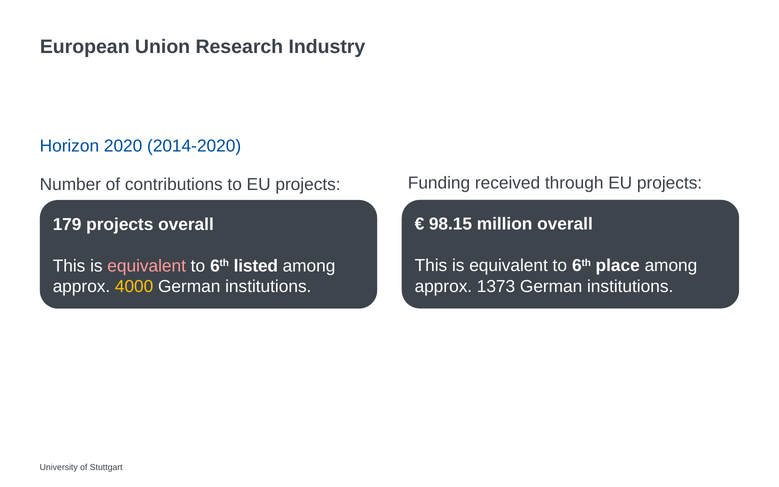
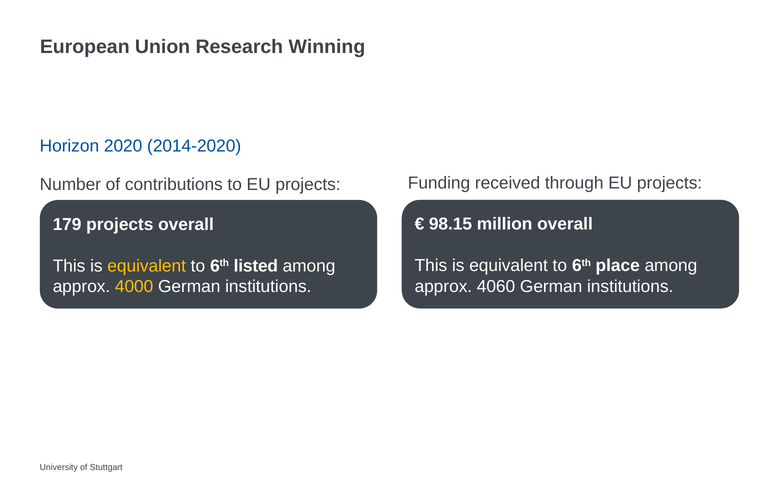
Industry: Industry -> Winning (327, 47)
equivalent colour: pink -> yellow (147, 266)
1373: 1373 -> 4060 (496, 286)
